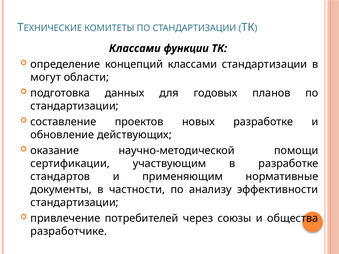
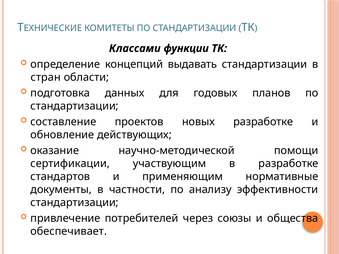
концепций классами: классами -> выдавать (192, 64)
могут: могут -> стран (46, 77)
разработчике: разработчике -> обеспечивает (69, 231)
